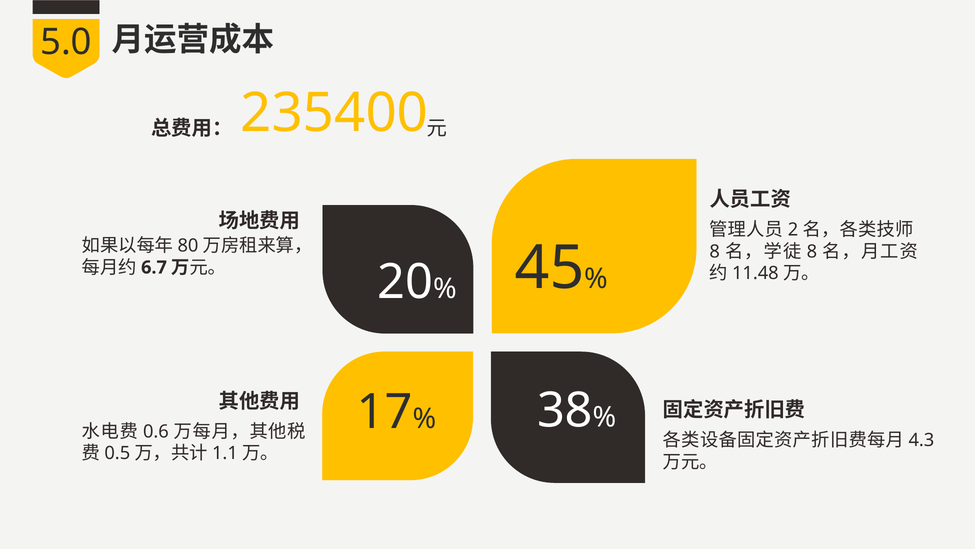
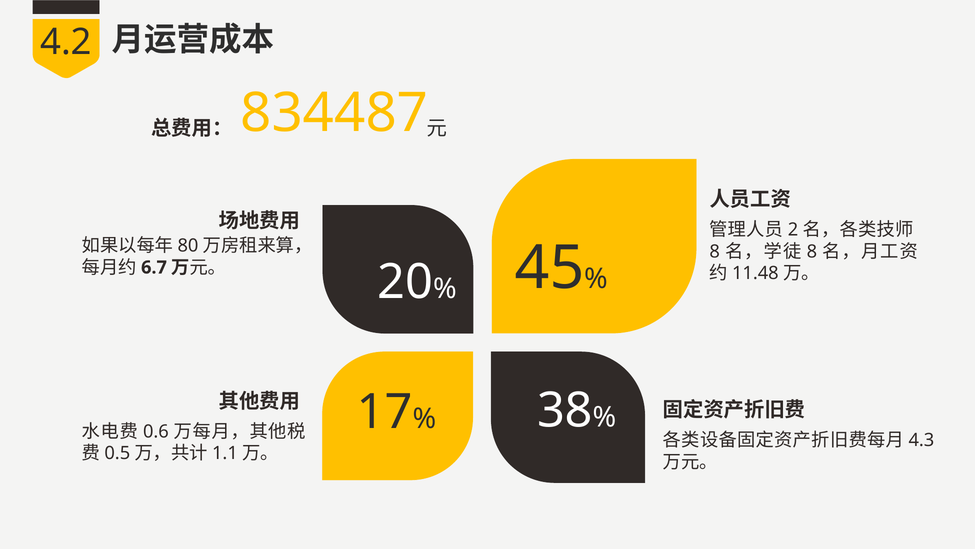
5.0: 5.0 -> 4.2 (66, 42)
235400: 235400 -> 834487 (334, 113)
